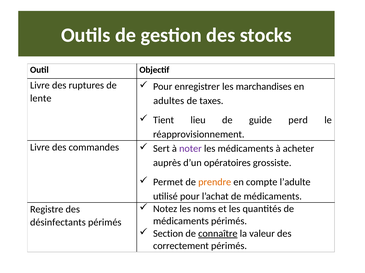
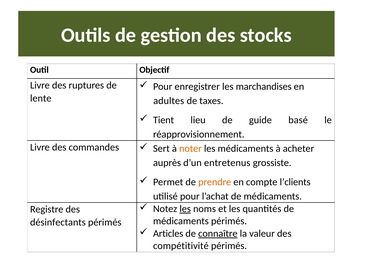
perd: perd -> basé (298, 120)
noter colour: purple -> orange (190, 149)
opératoires: opératoires -> entretenus (227, 163)
l’adulte: l’adulte -> l’clients (295, 183)
les underline: none -> present (185, 209)
Section: Section -> Articles (168, 234)
correctement: correctement -> compétitivité (181, 247)
